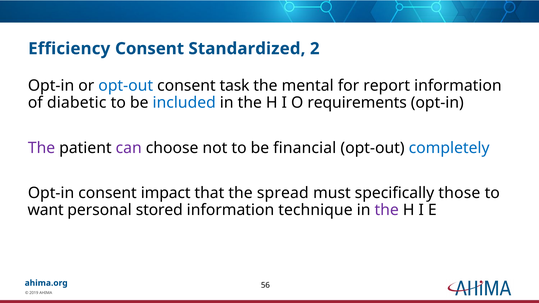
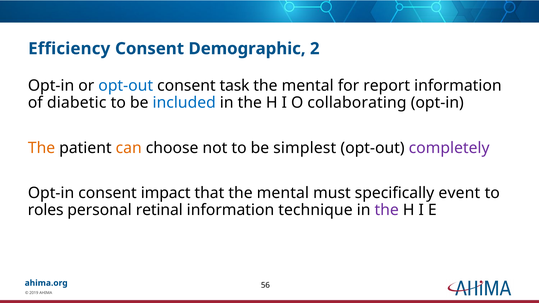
Standardized: Standardized -> Demographic (247, 49)
requirements: requirements -> collaborating (357, 103)
The colour: purple -> orange (42, 148)
can colour: purple -> orange (129, 148)
financial: financial -> simplest (305, 148)
completely colour: blue -> purple (449, 148)
that the spread: spread -> mental (283, 193)
those: those -> event (459, 193)
want: want -> roles (46, 210)
stored: stored -> retinal (159, 210)
